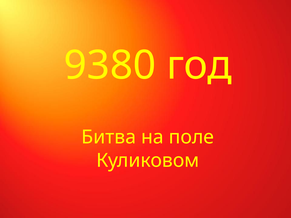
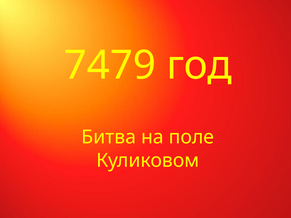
9380: 9380 -> 7479 (110, 65)
